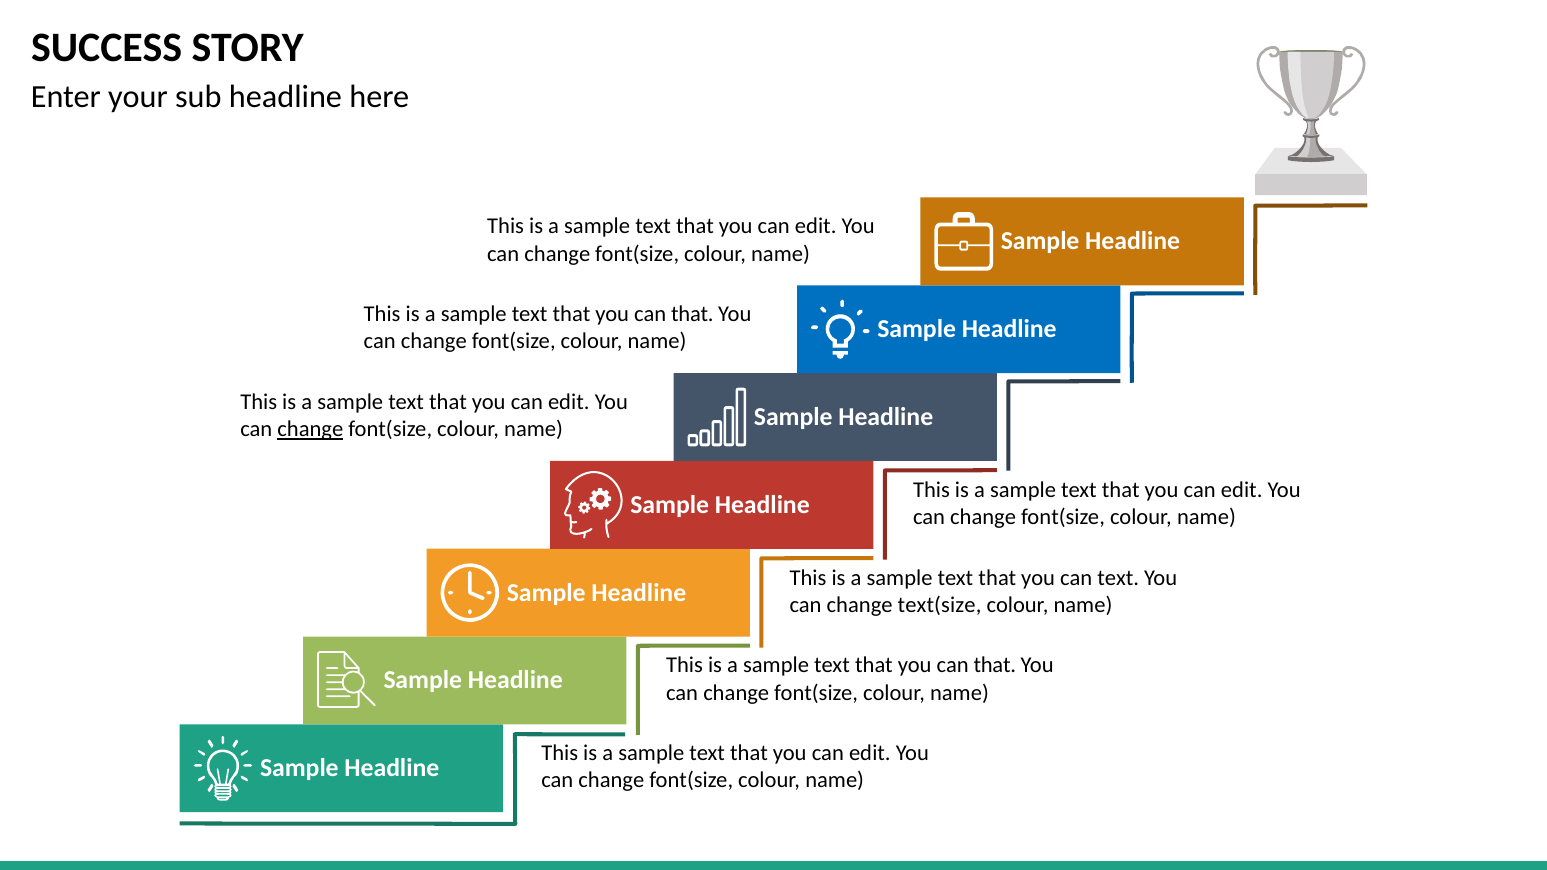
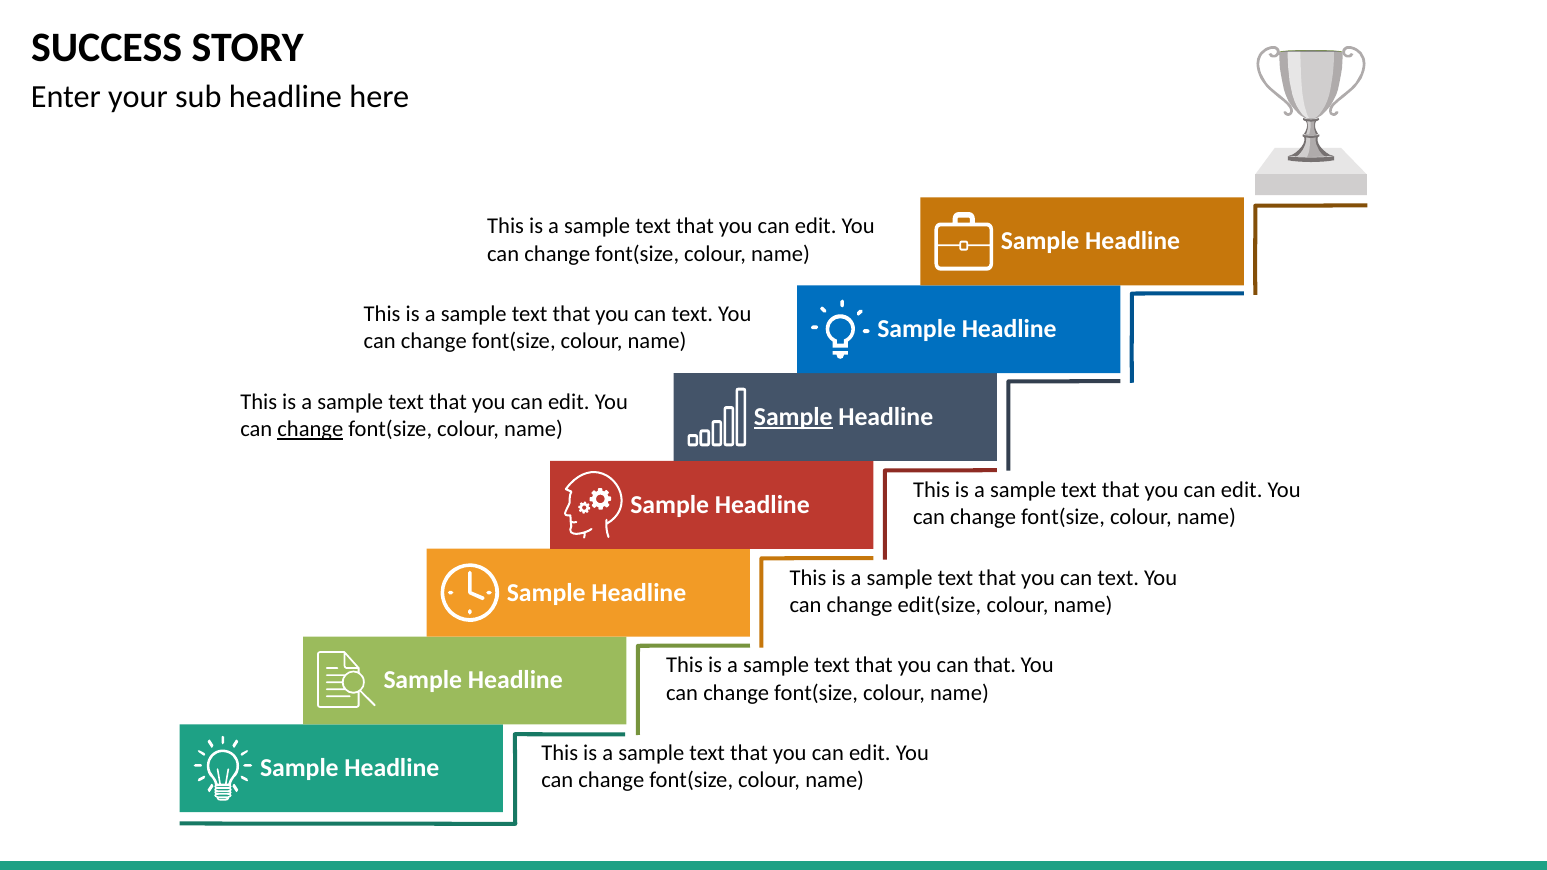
that: that -> text (692, 314)
Sample underline: none -> present (793, 417)
text(size: text(size -> edit(size (939, 605)
